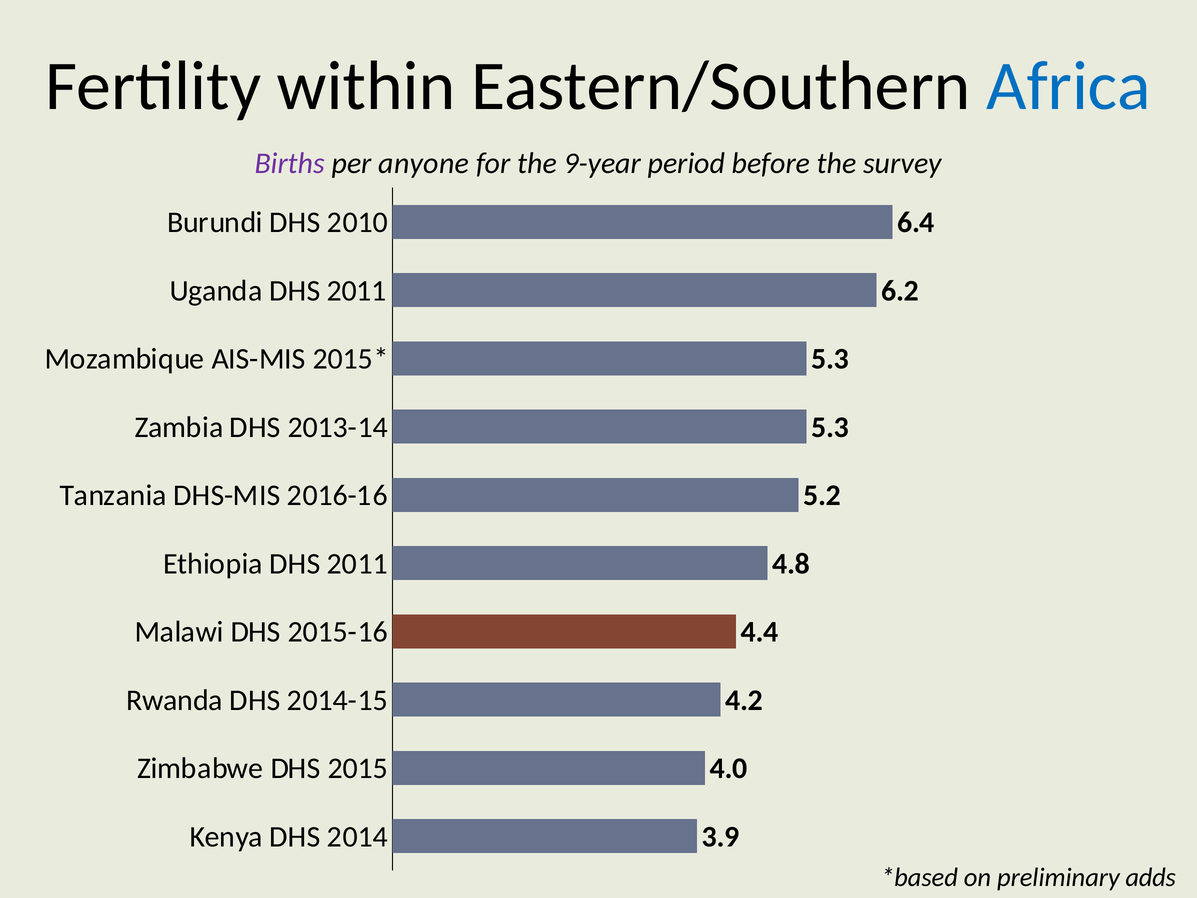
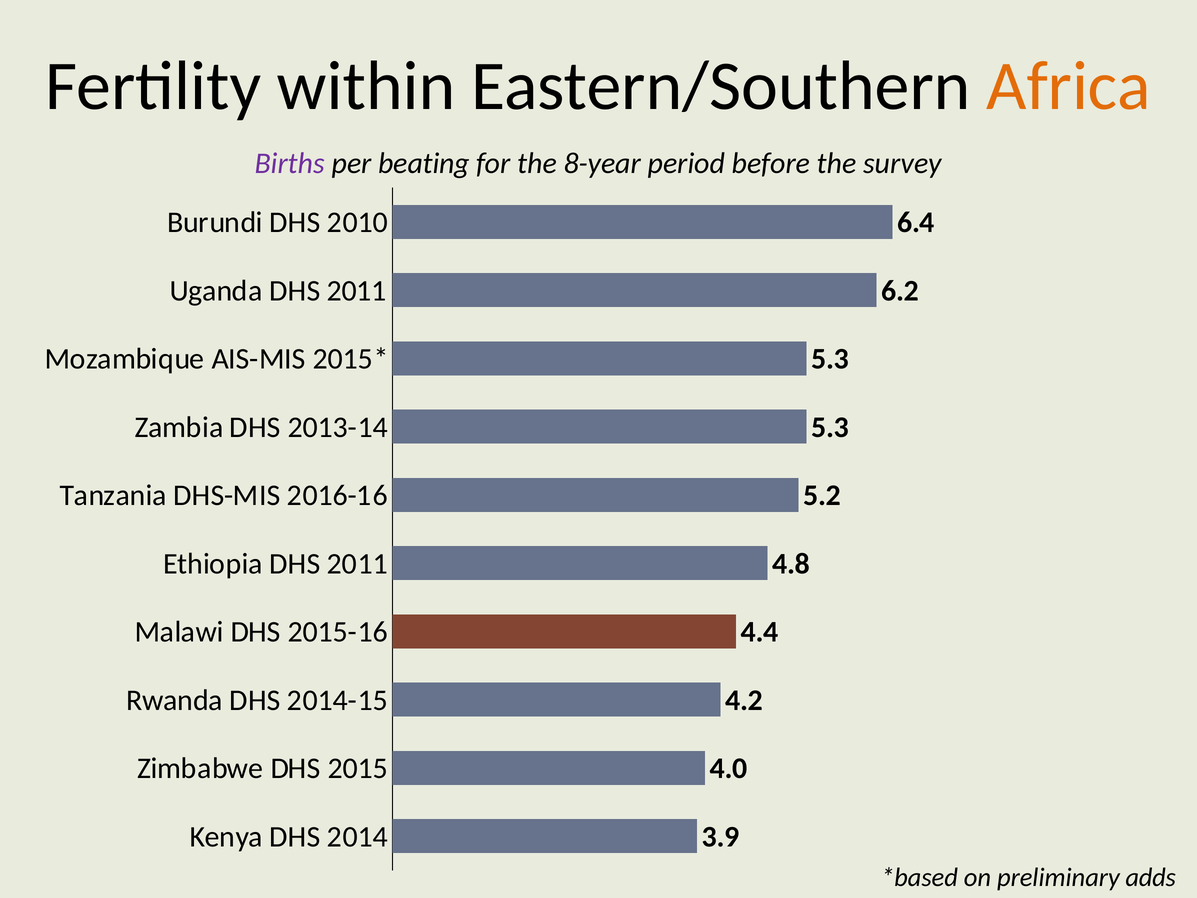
Africa colour: blue -> orange (1069, 86)
anyone: anyone -> beating (424, 163)
9-year: 9-year -> 8-year (602, 163)
